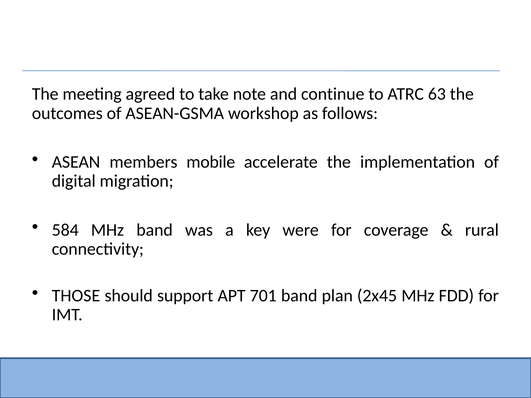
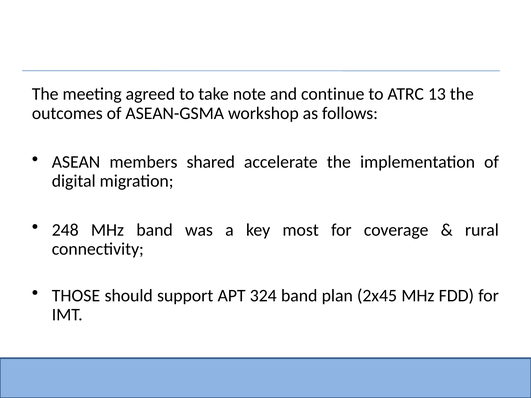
63: 63 -> 13 (437, 94)
mobile: mobile -> shared (211, 162)
584: 584 -> 248 (65, 230)
were: were -> most (301, 230)
701: 701 -> 324 (263, 296)
